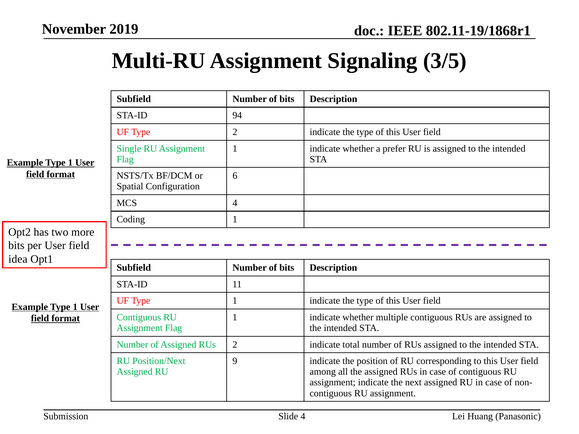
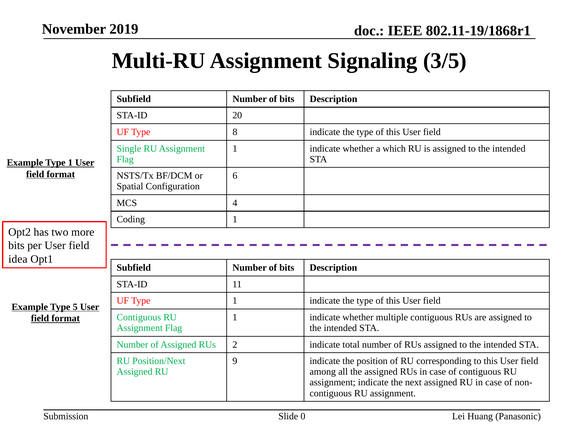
94: 94 -> 20 (237, 116)
Type 2: 2 -> 8 (235, 132)
prefer: prefer -> which (394, 149)
1: 1 -> 5 (75, 307)
Slide 4: 4 -> 0 (303, 416)
